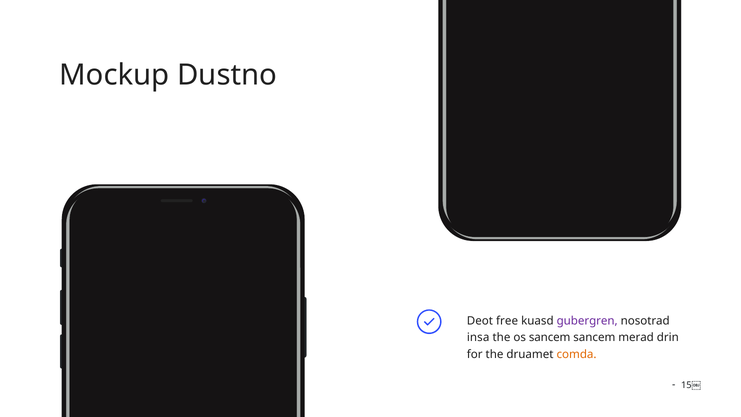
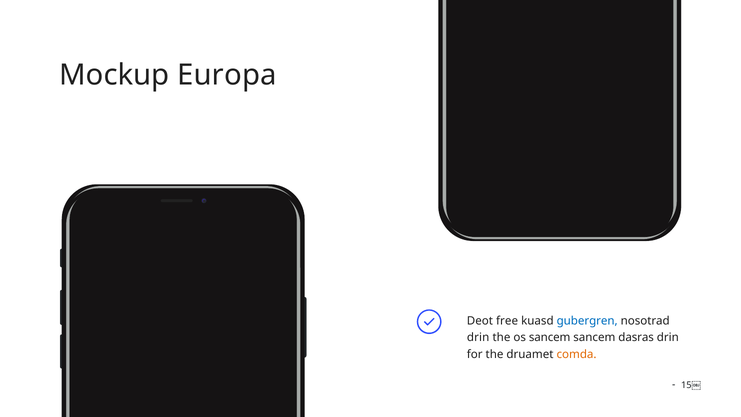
Dustno: Dustno -> Europa (227, 75)
gubergren colour: purple -> blue (587, 321)
insa: insa -> drin (478, 337)
merad: merad -> dasras (636, 337)
